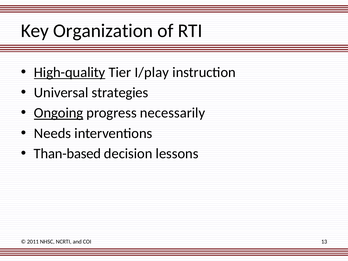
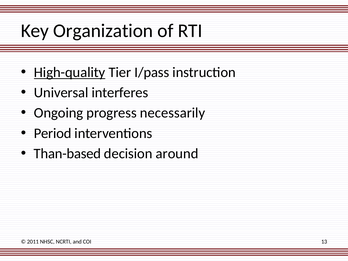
I/play: I/play -> I/pass (152, 72)
strategies: strategies -> interferes (120, 93)
Ongoing underline: present -> none (59, 113)
Needs: Needs -> Period (53, 133)
lessons: lessons -> around (177, 154)
